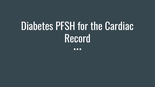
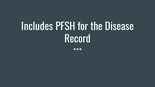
Diabetes: Diabetes -> Includes (37, 27)
Cardiac: Cardiac -> Disease (119, 27)
